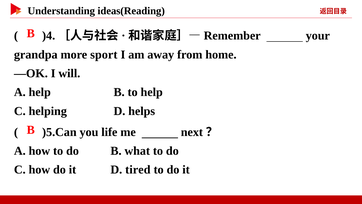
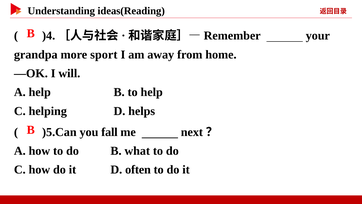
life: life -> fall (109, 132)
tired: tired -> often (138, 169)
